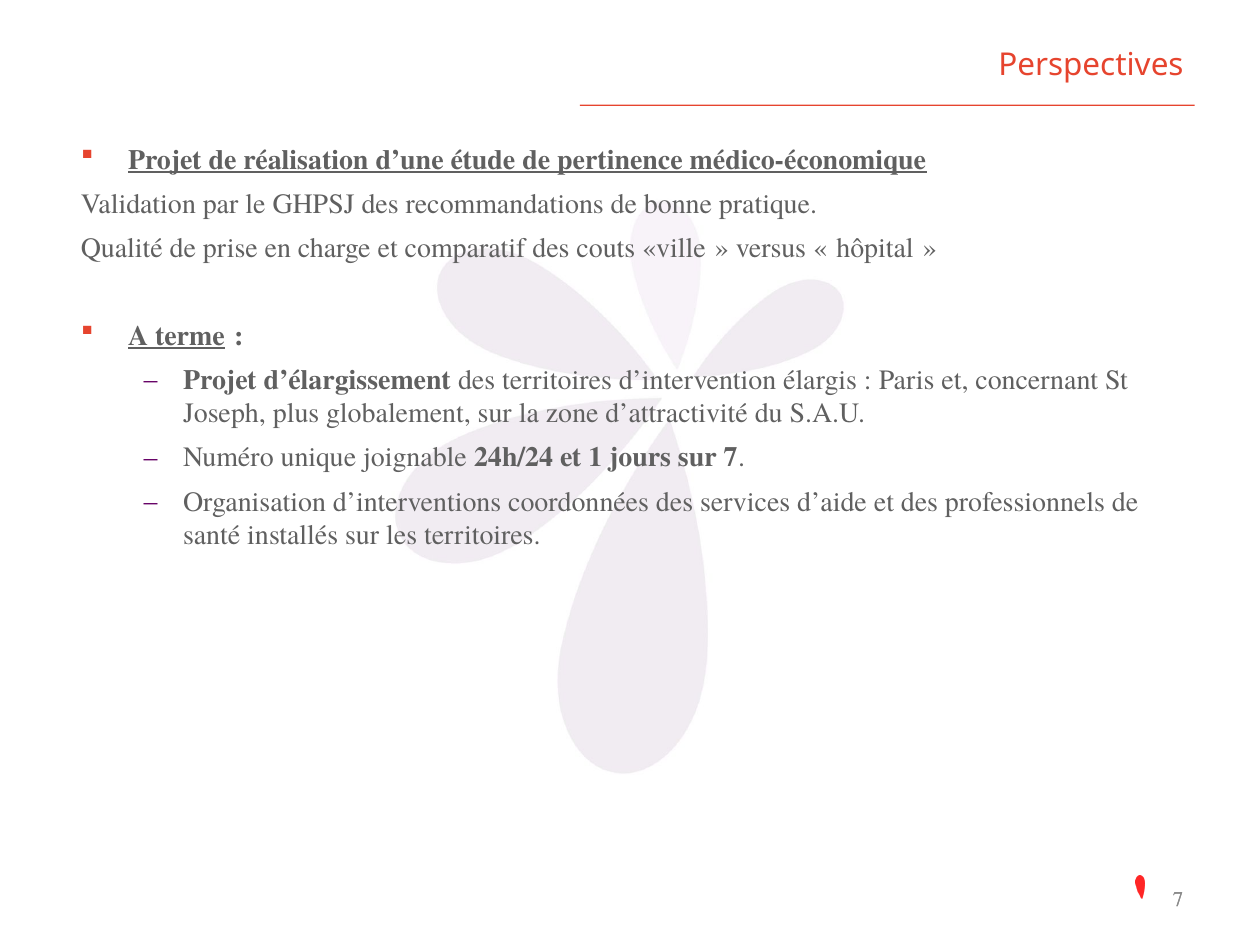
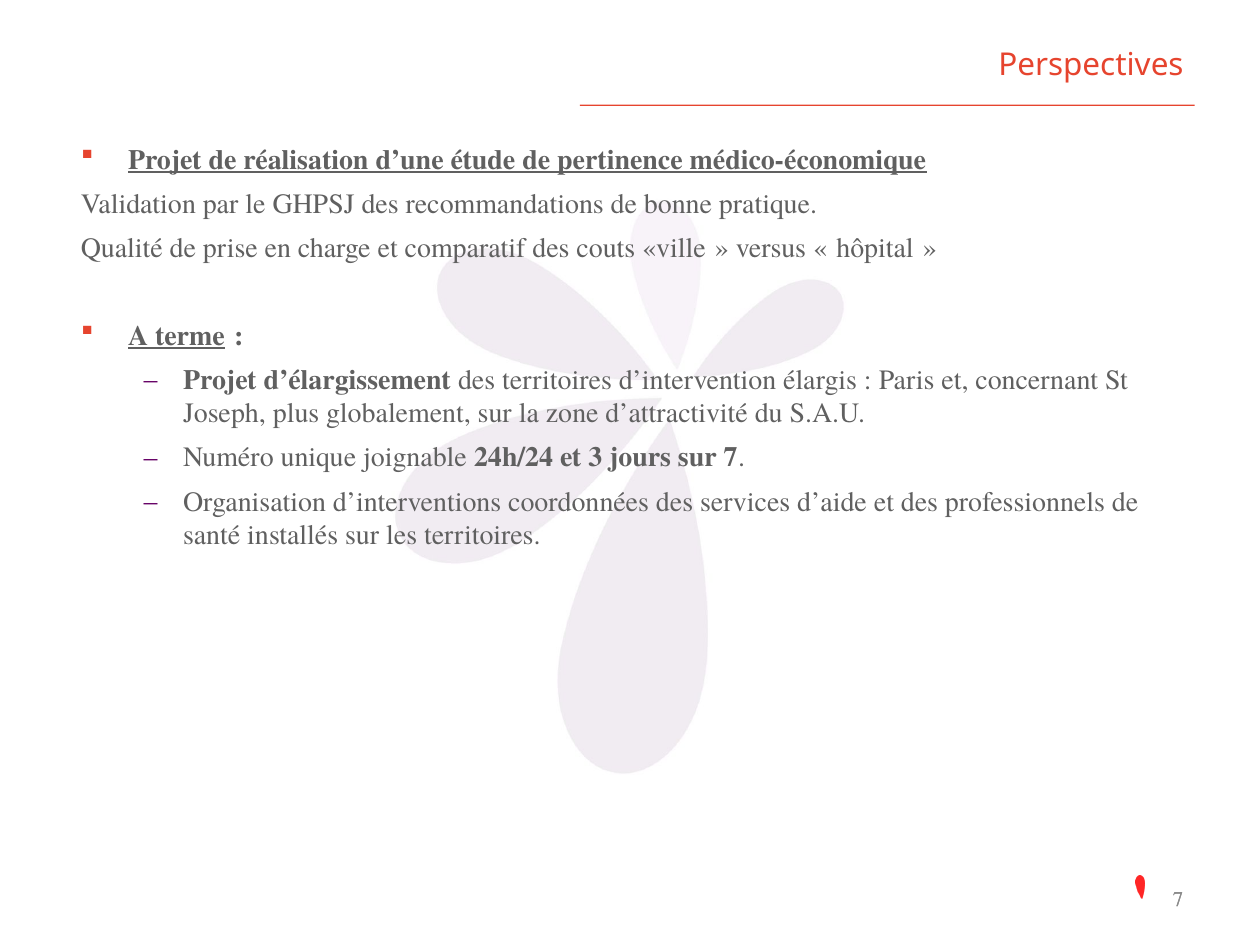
1: 1 -> 3 (595, 458)
